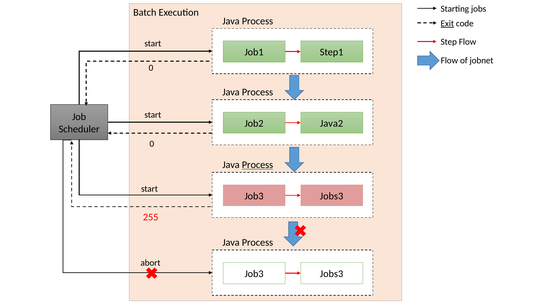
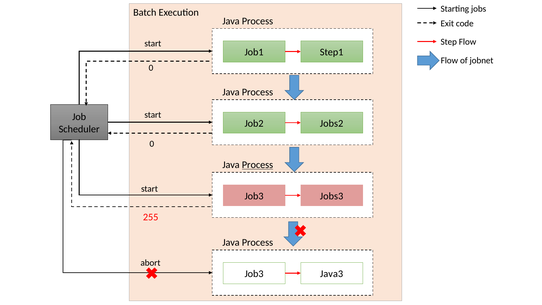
Exit underline: present -> none (447, 23)
Java2: Java2 -> Jobs2 (332, 123)
Jobs3: Jobs3 -> Java3 (332, 274)
